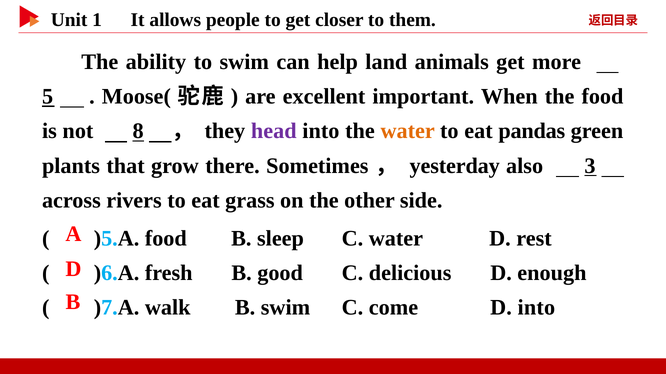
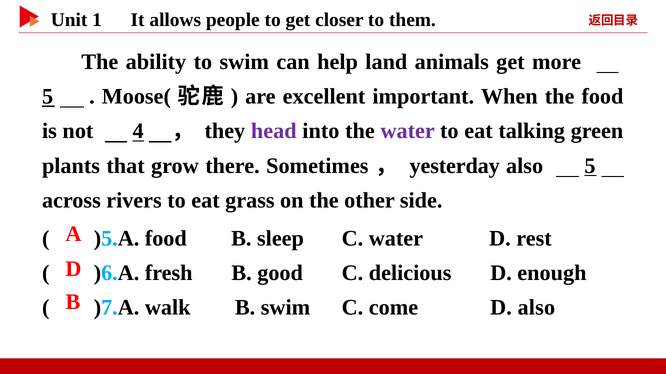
8: 8 -> 4 (138, 131)
water colour: orange -> purple (408, 131)
pandas: pandas -> talking (532, 131)
also 3: 3 -> 5 (590, 166)
D into: into -> also (536, 308)
